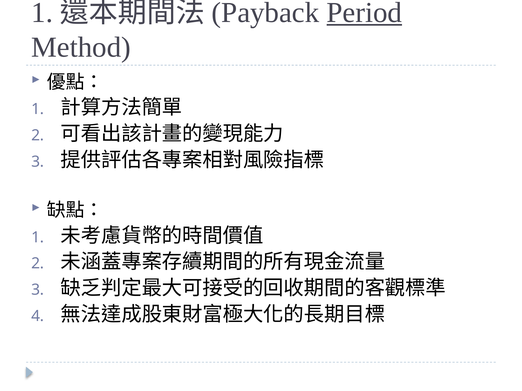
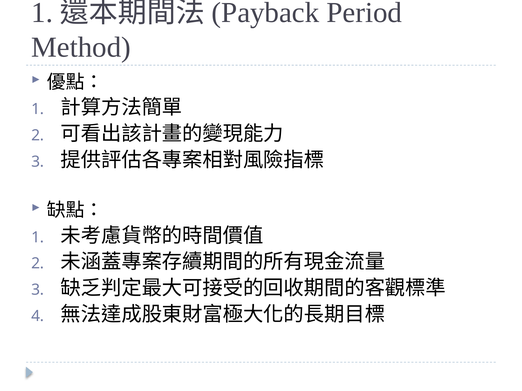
Period underline: present -> none (364, 13)
